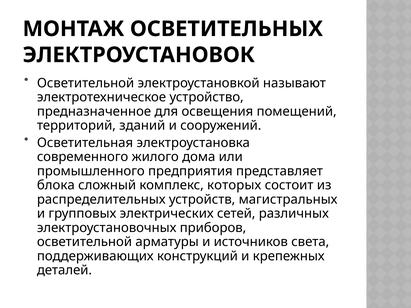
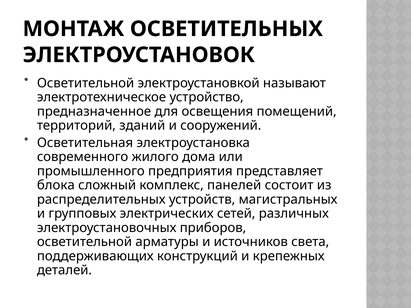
которых: которых -> панелей (234, 185)
